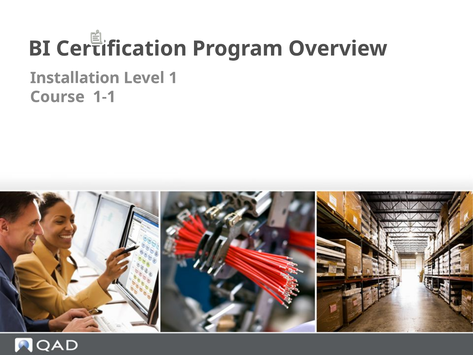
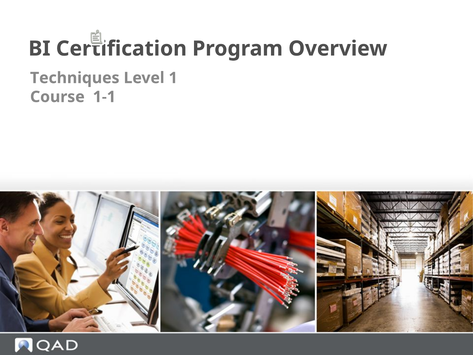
Installation: Installation -> Techniques (75, 78)
